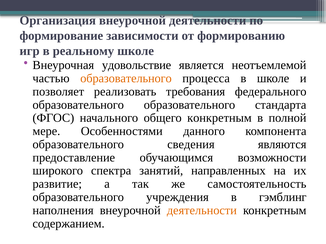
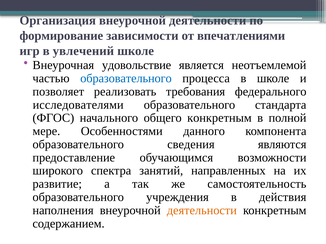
формированию: формированию -> впечатлениями (241, 36)
реальному: реальному -> увлечений (83, 51)
образовательного colour: orange -> blue (126, 79)
образовательного: образовательного -> исследователями (78, 105)
гэмблинг: гэмблинг -> действия (283, 197)
